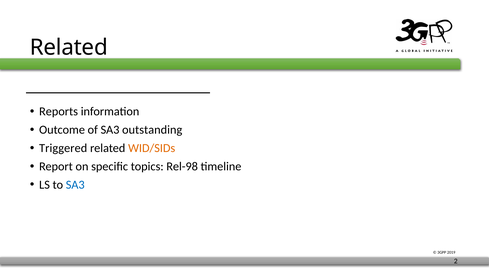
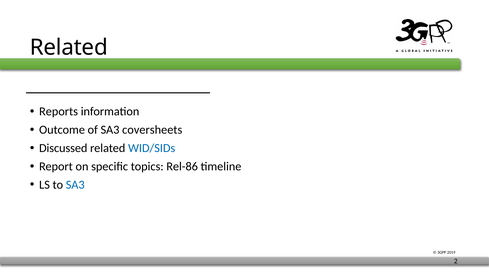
outstanding: outstanding -> coversheets (152, 130)
Triggered: Triggered -> Discussed (63, 148)
WID/SIDs colour: orange -> blue (152, 148)
Rel-98: Rel-98 -> Rel-86 (182, 167)
